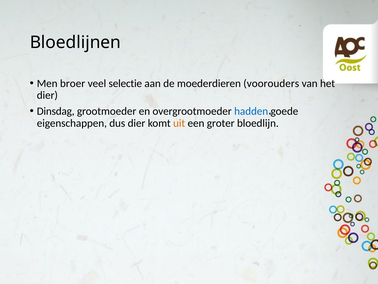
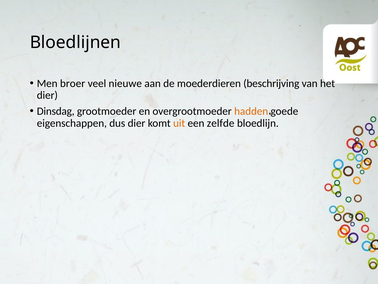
selectie: selectie -> nieuwe (125, 83)
voorouders: voorouders -> beschrijving (271, 83)
hadden colour: blue -> orange (251, 111)
groter: groter -> zelfde (221, 123)
